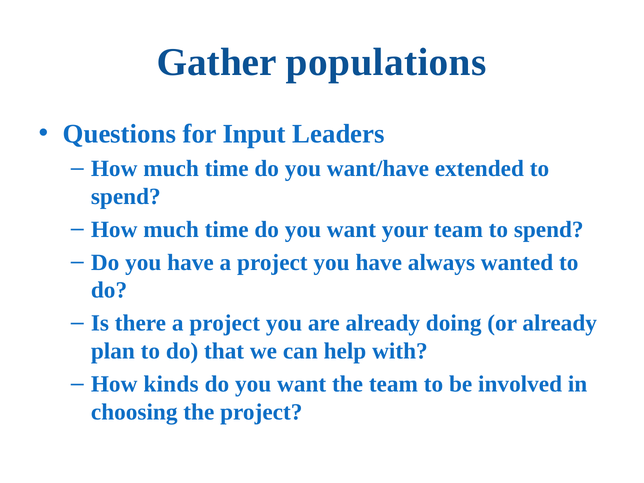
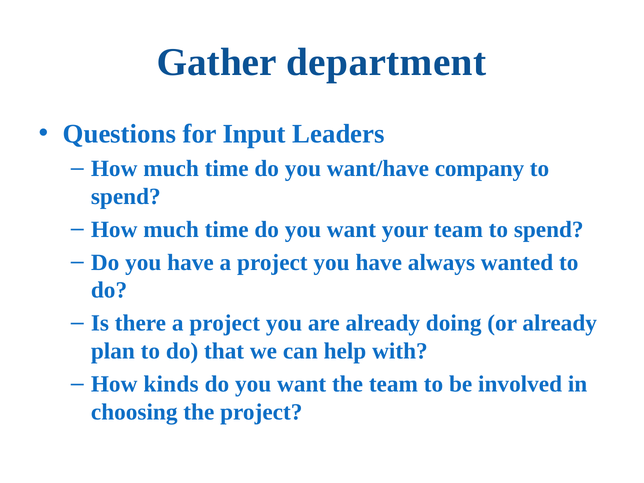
populations: populations -> department (386, 62)
extended: extended -> company (479, 169)
